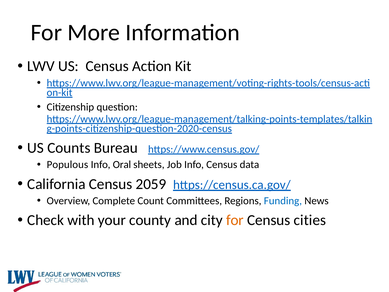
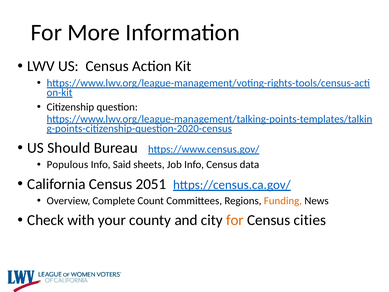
Counts: Counts -> Should (69, 148)
Oral: Oral -> Said (122, 165)
2059: 2059 -> 2051 (151, 184)
Funding colour: blue -> orange (283, 201)
